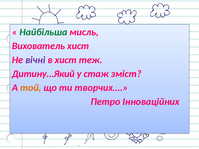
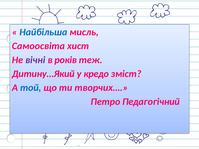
Найбільша colour: green -> blue (43, 32)
Вихователь: Вихователь -> Самоосвіта (38, 46)
в хист: хист -> років (66, 60)
стаж: стаж -> кредо (96, 74)
той colour: orange -> blue (31, 88)
Інноваційних: Інноваційних -> Педагогічний (151, 102)
